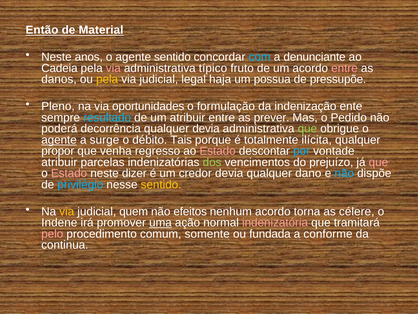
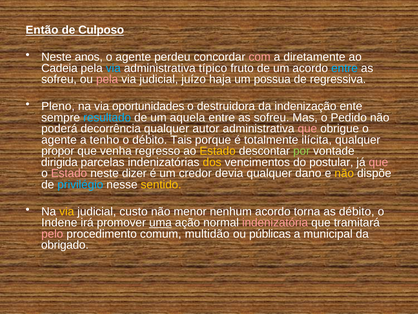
Material: Material -> Culposo (101, 30)
agente sentido: sentido -> perdeu (172, 57)
com colour: light blue -> pink (260, 57)
denunciante: denunciante -> diretamente (314, 57)
via colour: pink -> light blue (113, 68)
entre colour: pink -> light blue (344, 68)
danos: danos -> sofreu (59, 79)
pela colour: yellow -> pink (107, 79)
legal: legal -> juízo (194, 79)
pressupõe: pressupõe -> regressiva (338, 79)
formulação: formulação -> destruidora (226, 106)
um atribuir: atribuir -> aquela (187, 117)
prever: prever -> sofreu (272, 117)
qualquer devia: devia -> autor (206, 129)
que colour: light green -> pink (307, 129)
agente underline: present -> none (59, 140)
surge: surge -> tenho (104, 140)
Estado colour: pink -> yellow (218, 151)
por colour: light blue -> light green (302, 151)
atribuir: atribuir -> dirigida (59, 162)
dos colour: light green -> yellow (212, 162)
prejuízo: prejuízo -> postular (331, 162)
não colour: light blue -> yellow (344, 173)
quem: quem -> custo (134, 211)
efeitos: efeitos -> menor (190, 211)
as célere: célere -> débito (357, 211)
somente: somente -> multidão (207, 234)
fundada: fundada -> públicas (270, 234)
conforme: conforme -> municipal (328, 234)
continua: continua -> obrigado (65, 245)
